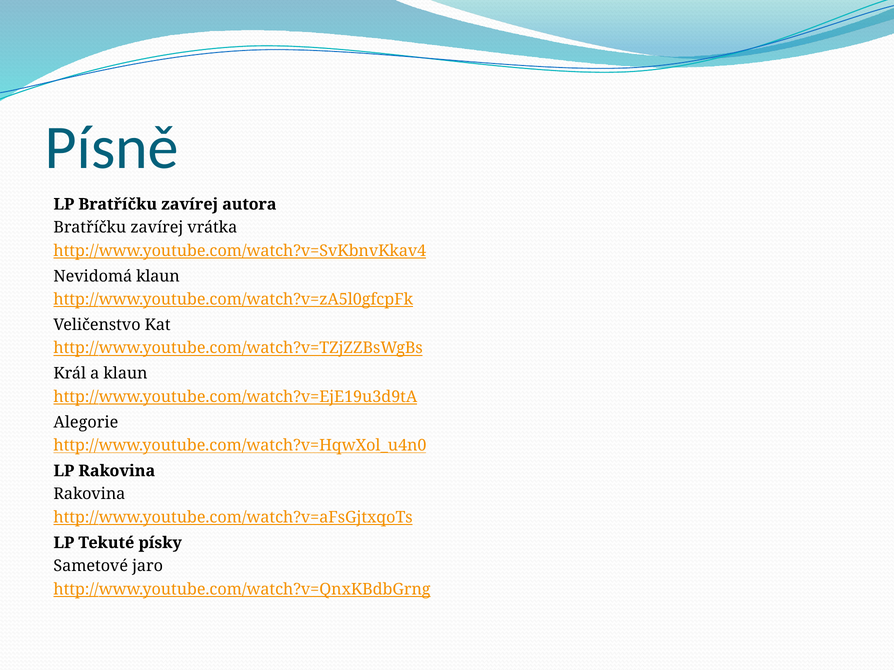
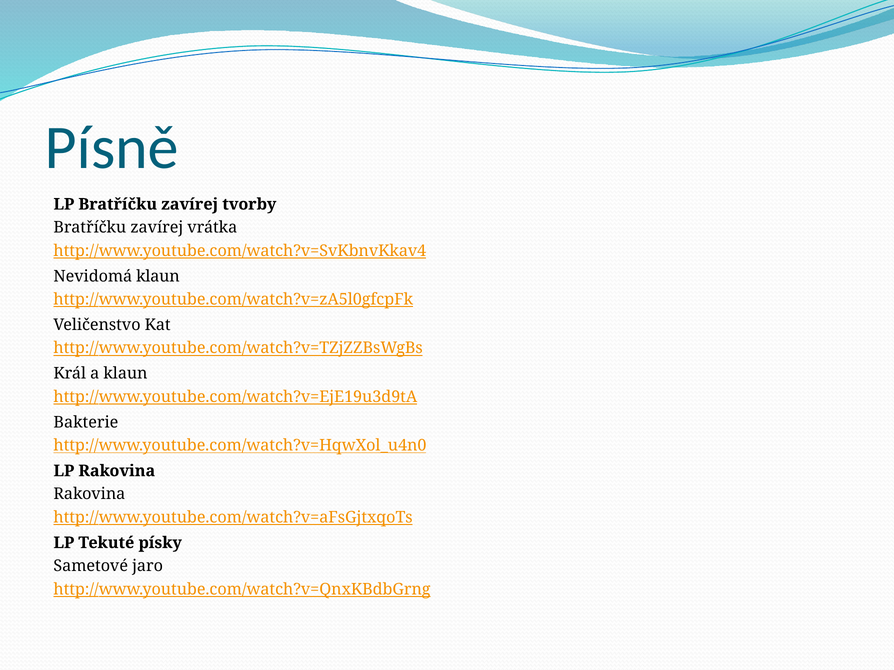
autora: autora -> tvorby (249, 204)
Alegorie: Alegorie -> Bakterie (86, 423)
